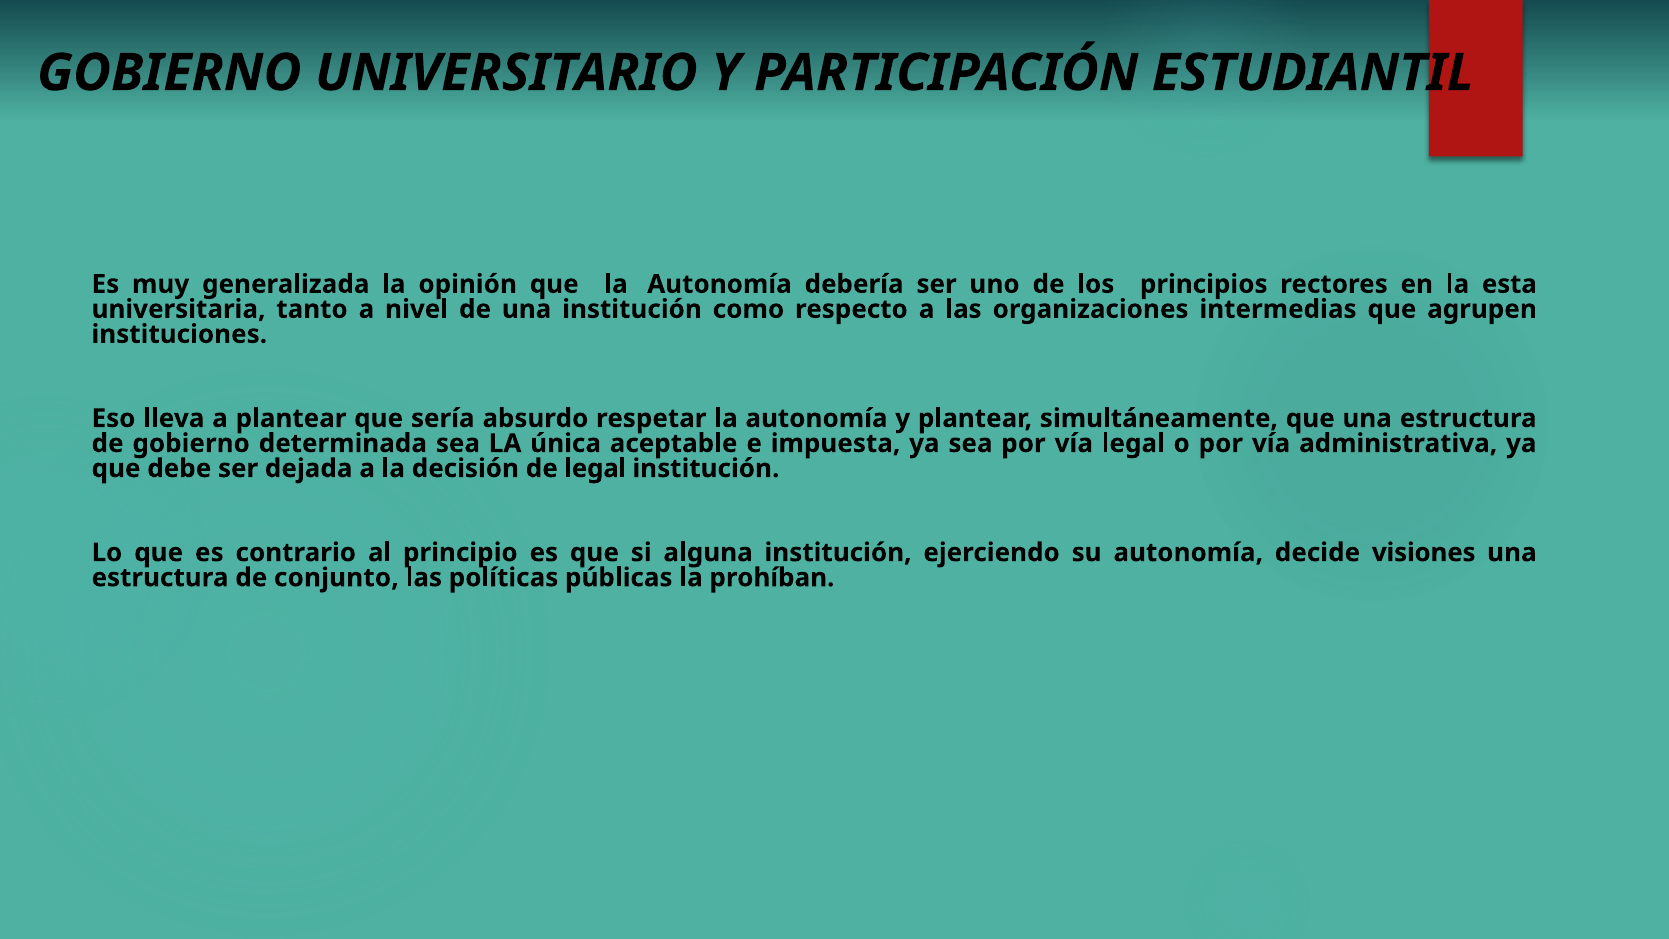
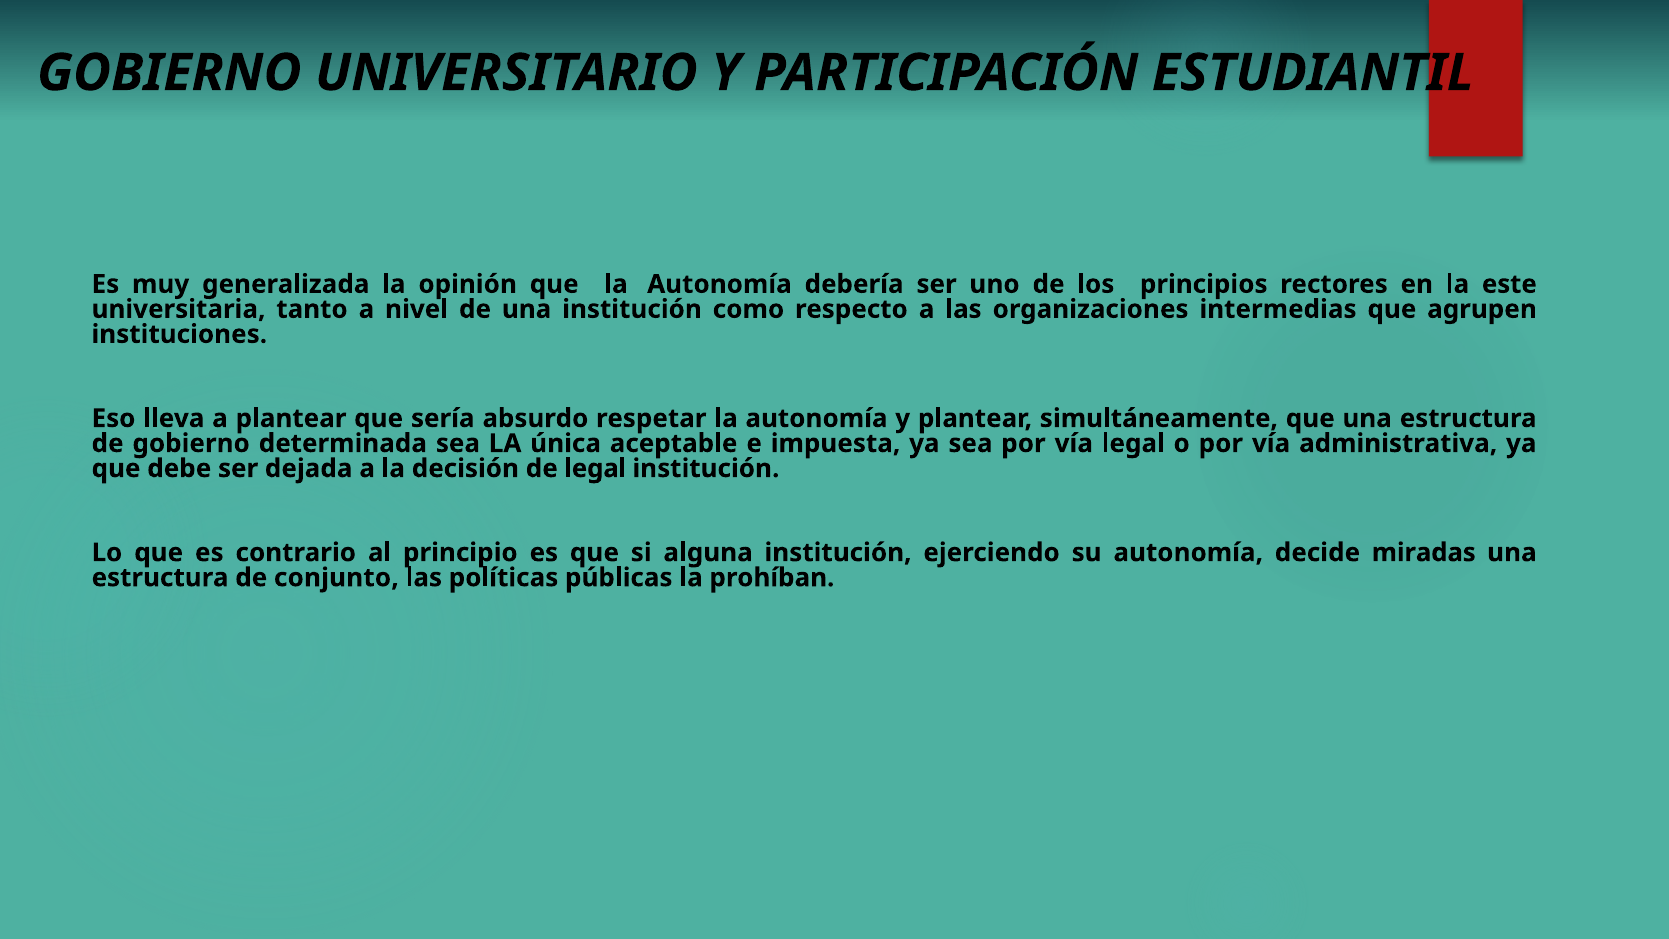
esta: esta -> este (1509, 284)
visiones: visiones -> miradas (1424, 553)
